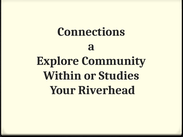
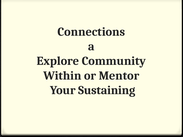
Studies: Studies -> Mentor (119, 76)
Riverhead: Riverhead -> Sustaining (107, 90)
